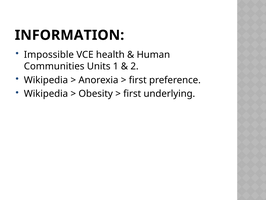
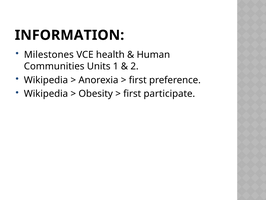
Impossible: Impossible -> Milestones (49, 55)
underlying: underlying -> participate (169, 94)
